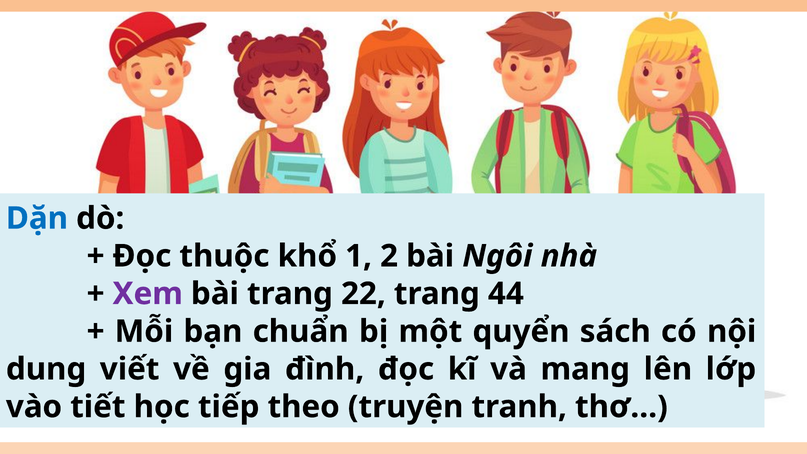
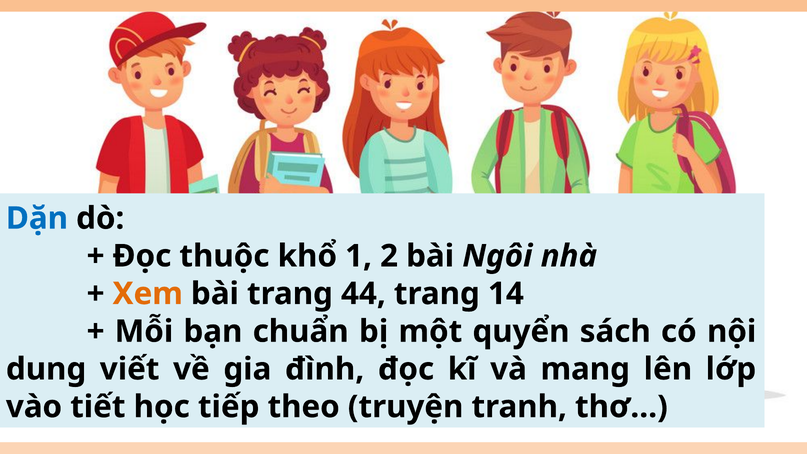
Xem colour: purple -> orange (148, 294)
22: 22 -> 44 (363, 294)
44: 44 -> 14 (506, 294)
